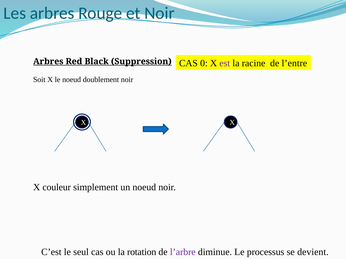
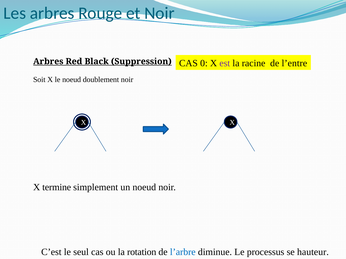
couleur: couleur -> termine (57, 188)
l’arbre colour: purple -> blue (183, 253)
devient: devient -> hauteur (313, 253)
